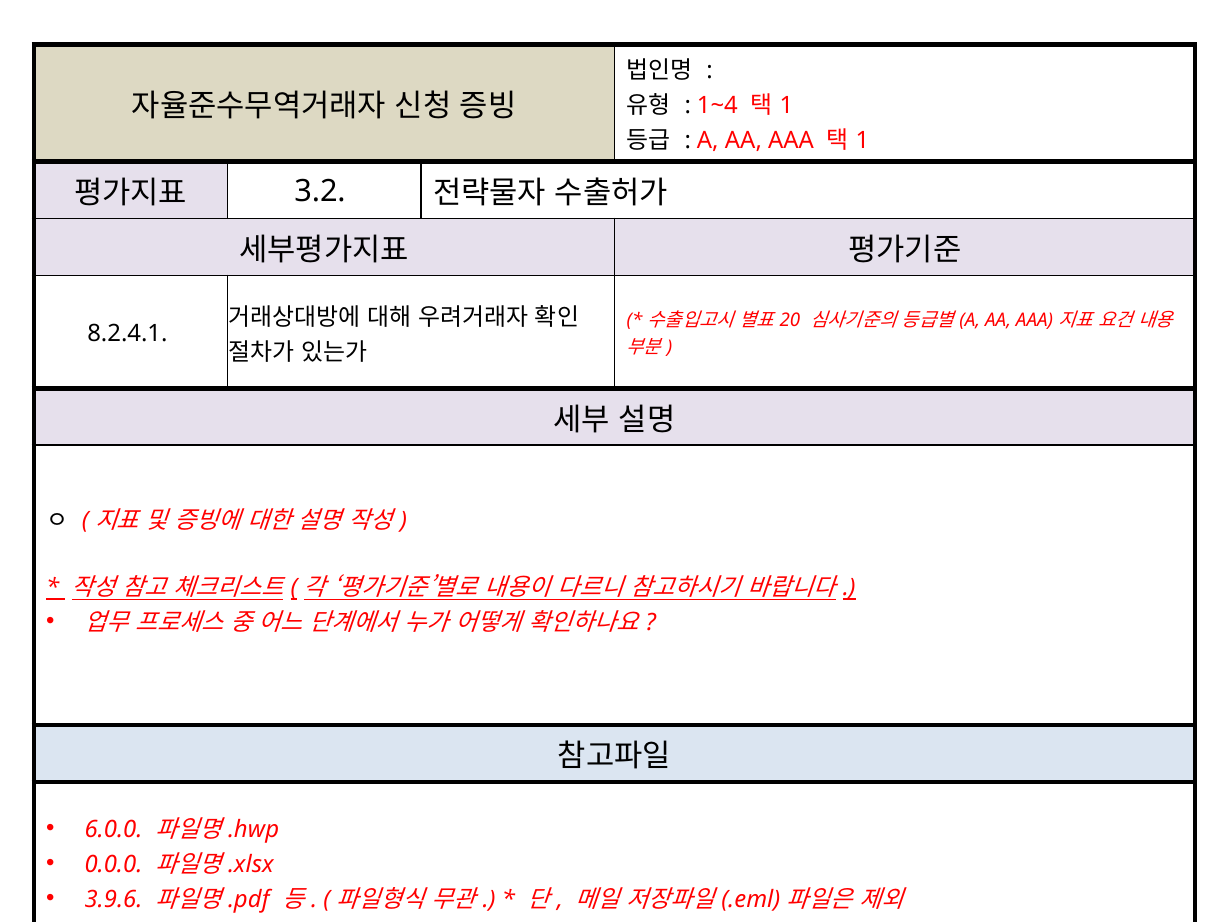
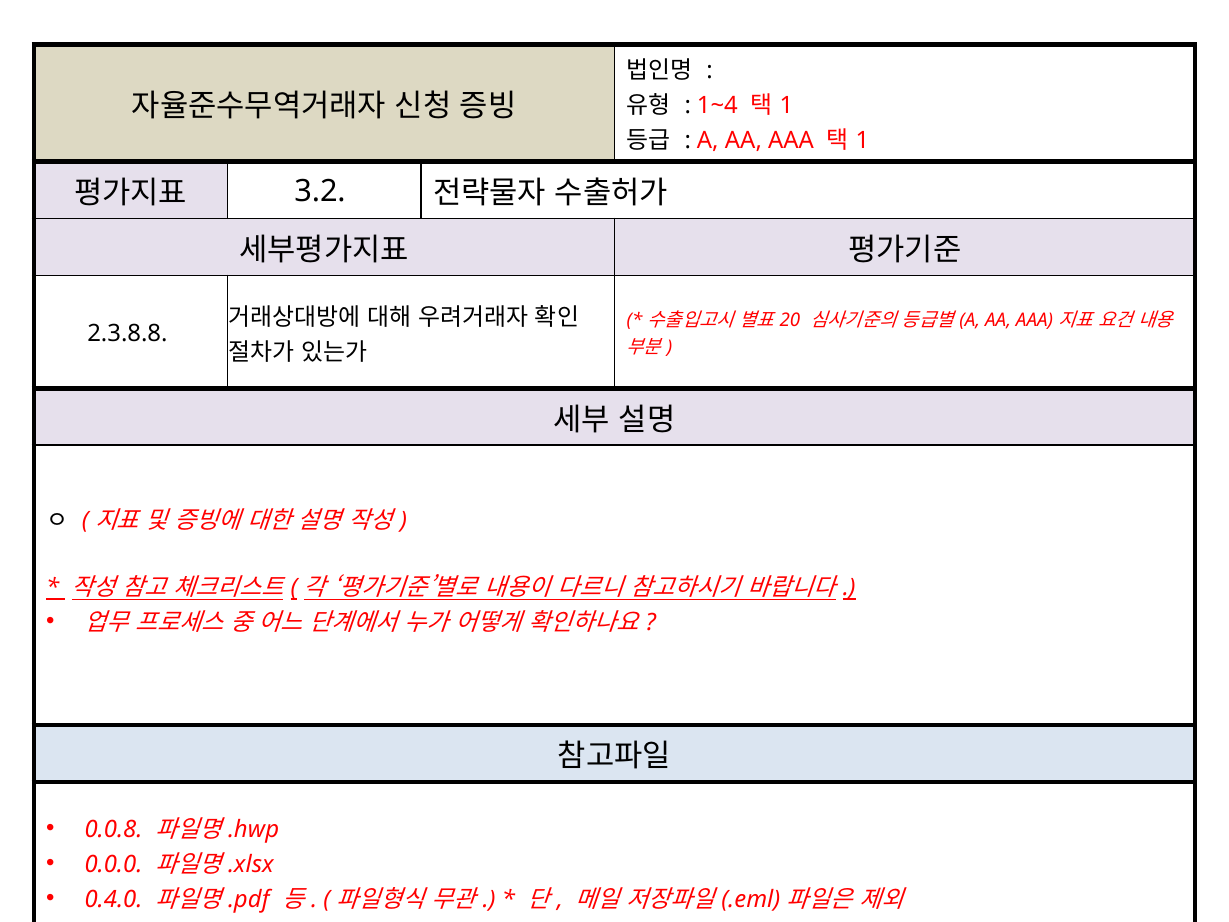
8.2.4.1: 8.2.4.1 -> 2.3.8.8 (127, 333)
6.0.0: 6.0.0 -> 0.0.8 (113, 830)
3.9.6: 3.9.6 -> 0.4.0 (113, 899)
